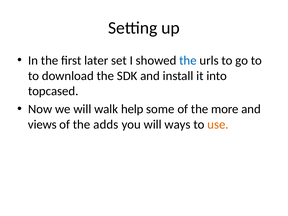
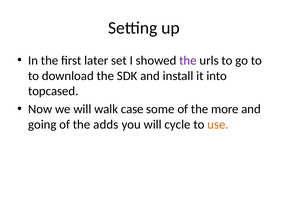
the colour: blue -> purple (188, 60)
help: help -> case (132, 109)
views: views -> going (42, 124)
ways: ways -> cycle (178, 124)
